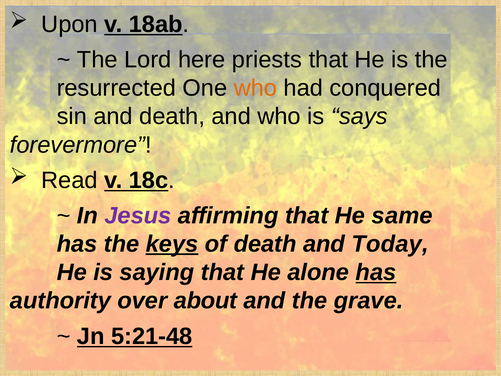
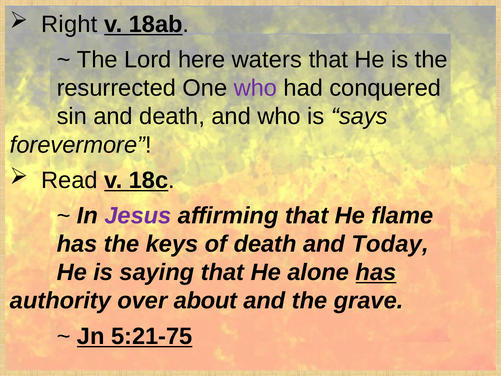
Upon: Upon -> Right (69, 24)
priests: priests -> waters (267, 60)
who colour: orange -> purple (255, 88)
same: same -> flame (402, 215)
keys underline: present -> none (172, 244)
5:21-48: 5:21-48 -> 5:21-75 (152, 336)
